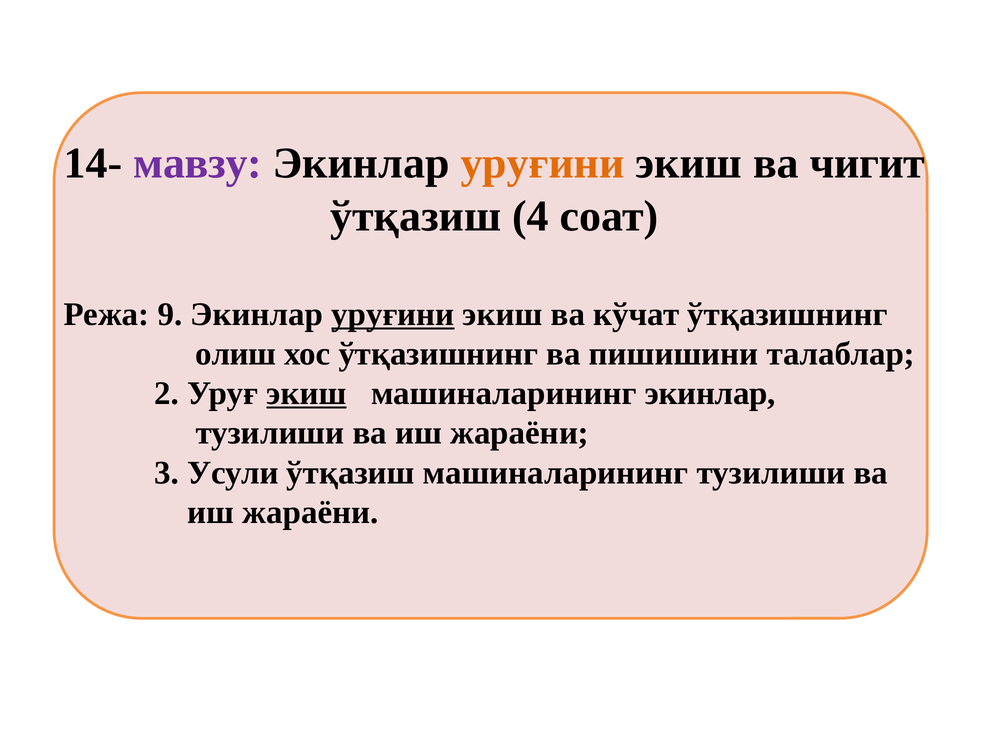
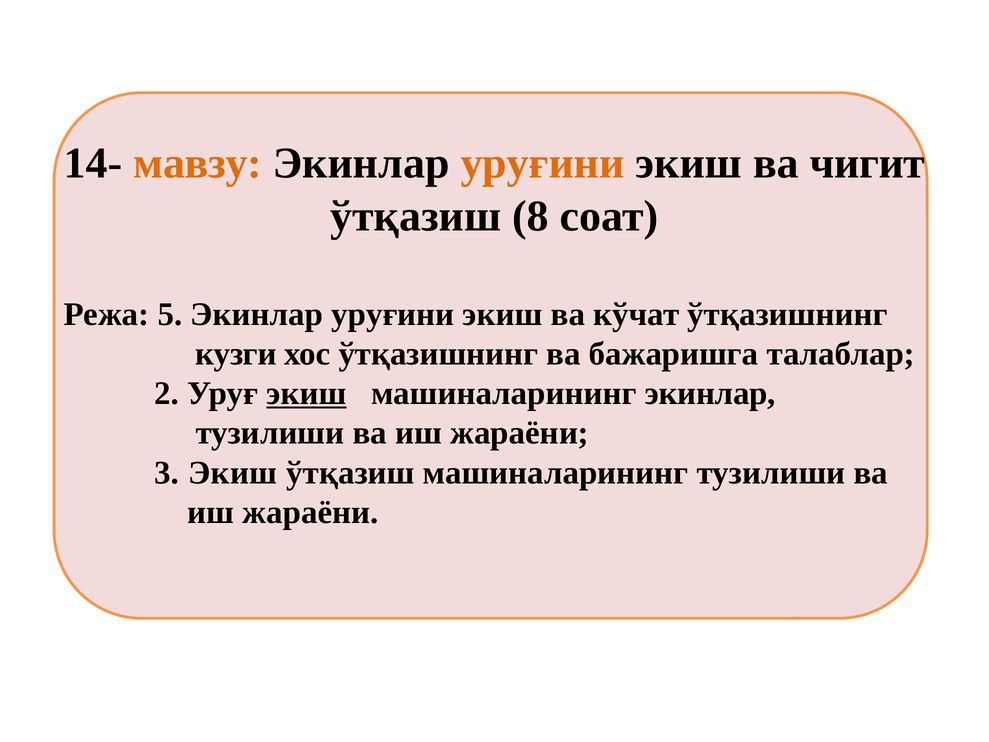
мавзу colour: purple -> orange (198, 163)
4: 4 -> 8 (531, 216)
9: 9 -> 5 (170, 314)
уруғини underline: present -> none (393, 314)
олиш: олиш -> кузги (236, 354)
пишишини: пишишини -> бажаришга (674, 354)
3 Усули: Усули -> Экиш (233, 472)
